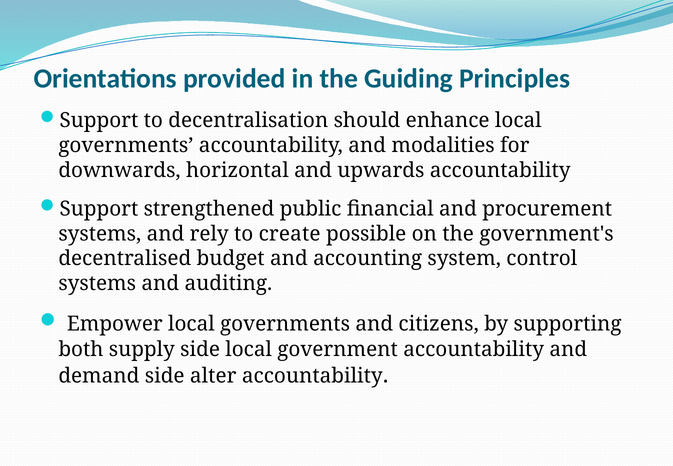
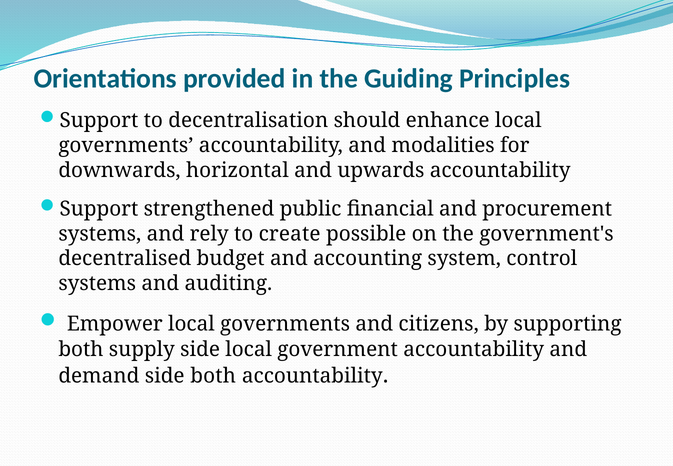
side alter: alter -> both (213, 376)
